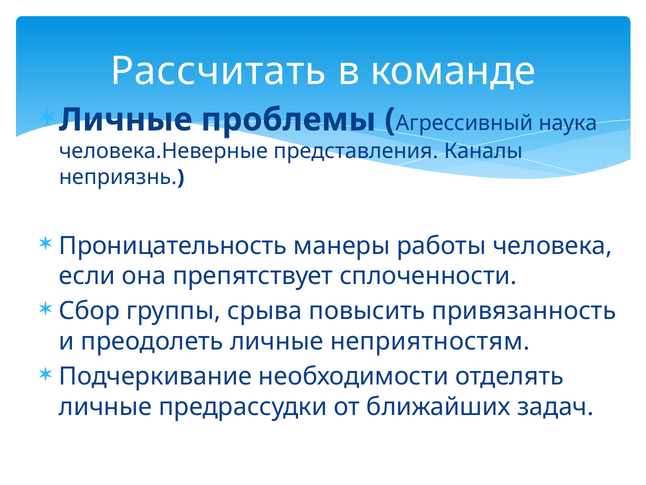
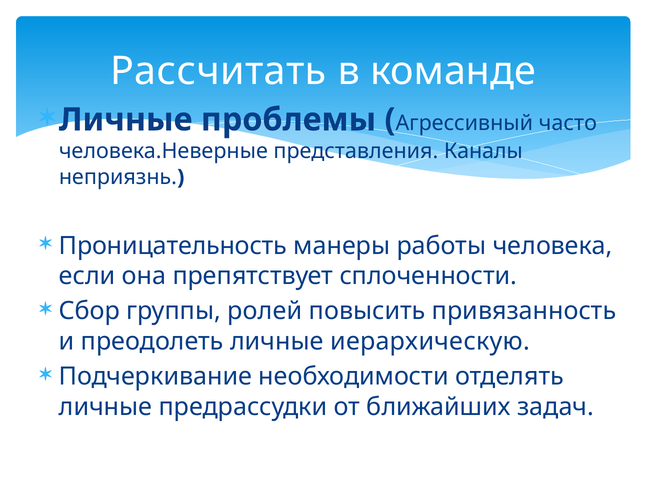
наука: наука -> часто (568, 123)
срыва: срыва -> ролей (265, 311)
неприятностям: неприятностям -> иерархическую (430, 341)
